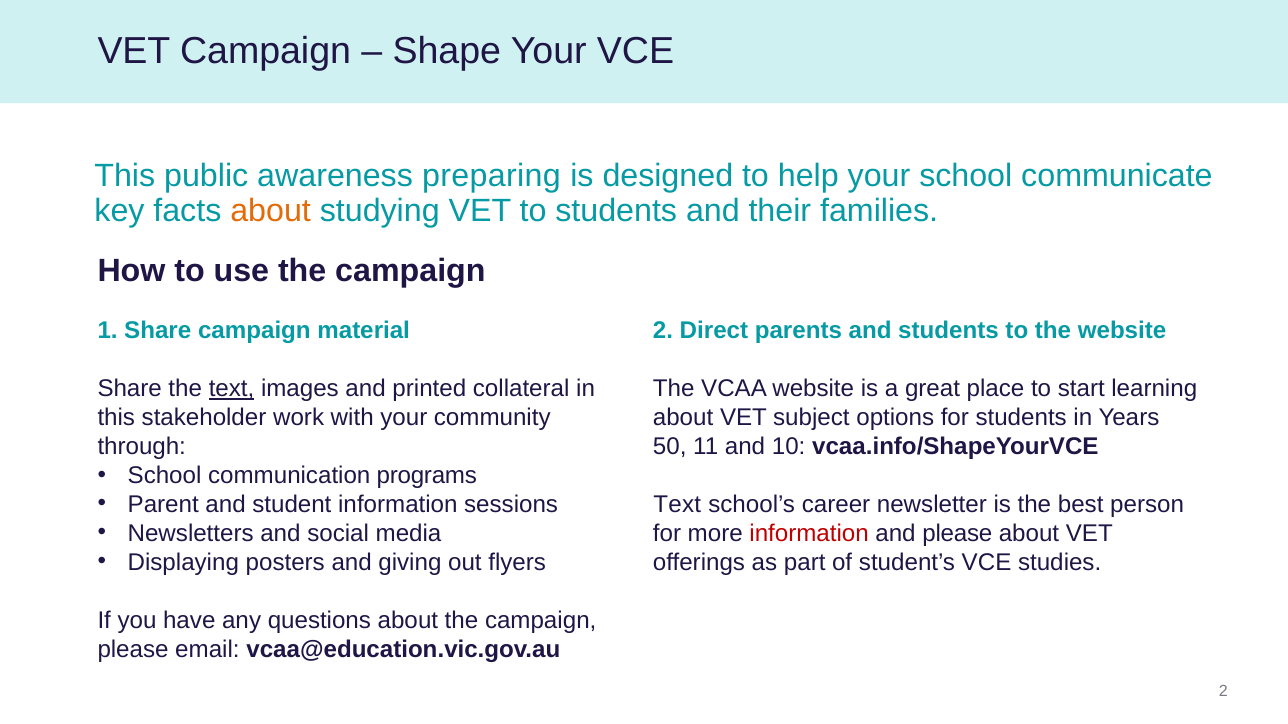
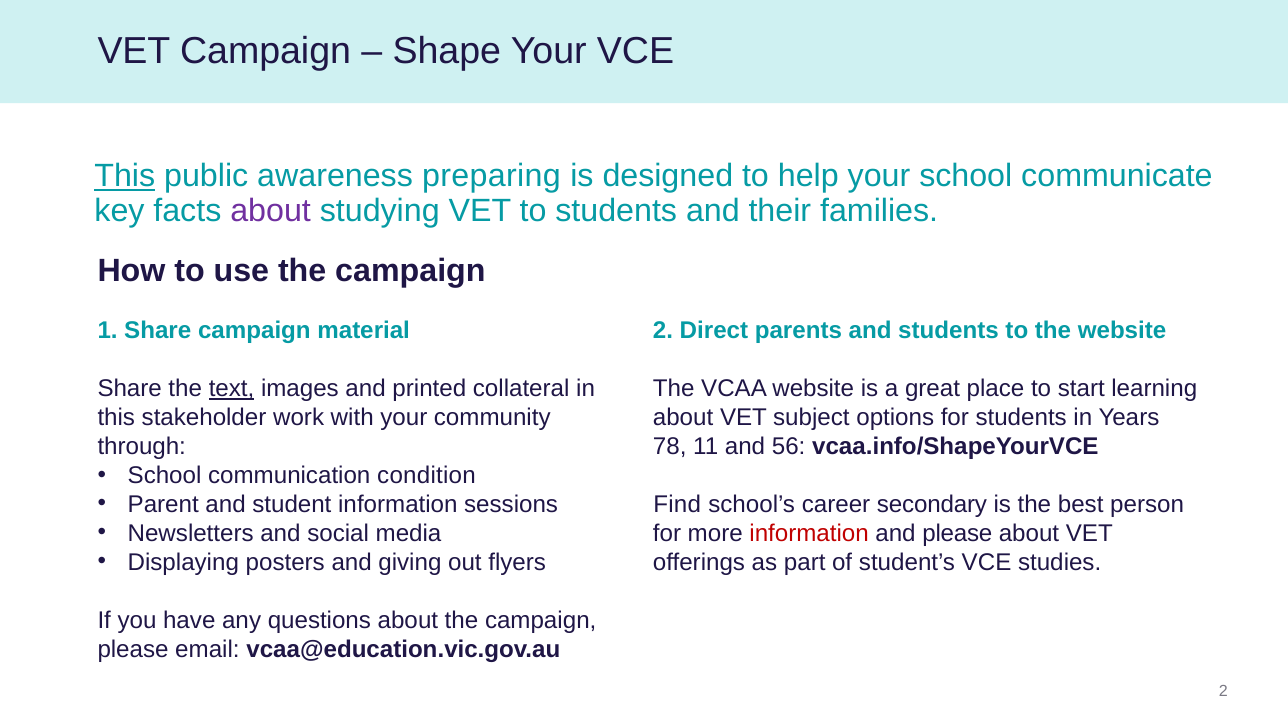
This underline: none -> present (125, 176)
about colour: orange -> purple (271, 211)
50: 50 -> 78 (670, 447)
10: 10 -> 56 (789, 447)
programs: programs -> condition (427, 476)
Text: Text -> Find (677, 505)
newsletter: newsletter -> secondary (932, 505)
